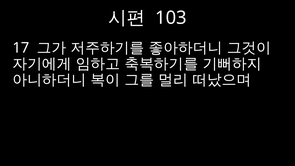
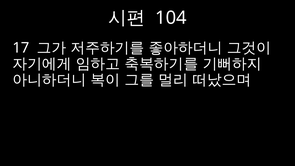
103: 103 -> 104 (171, 18)
